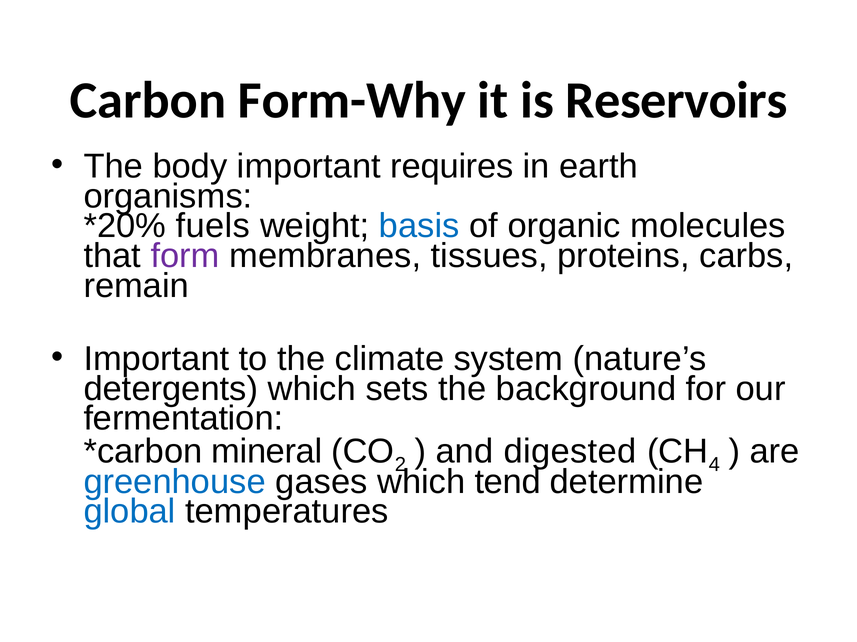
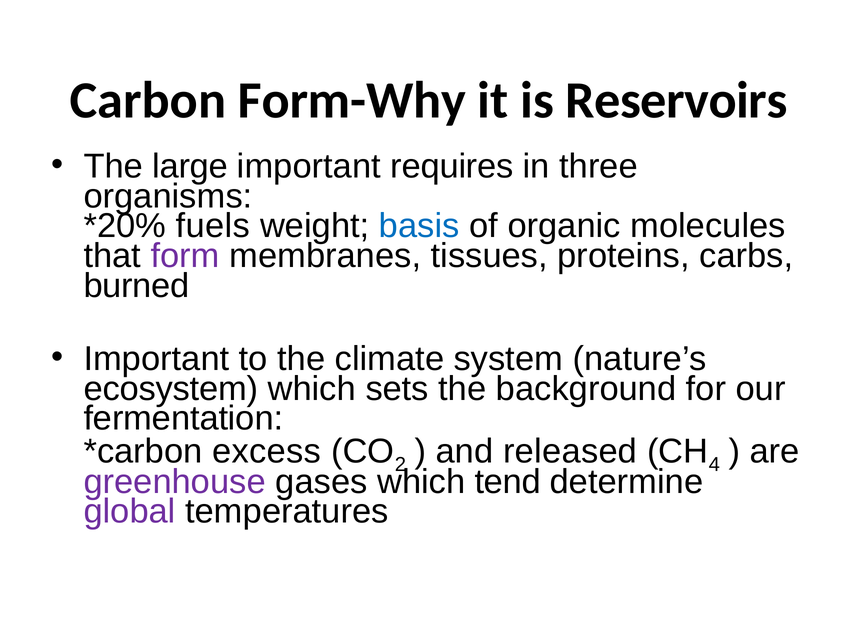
body: body -> large (190, 167)
earth: earth -> three (599, 167)
remain: remain -> burned (136, 286)
detergents: detergents -> ecosystem (171, 389)
mineral: mineral -> excess (267, 452)
digested: digested -> released (570, 452)
greenhouse colour: blue -> purple (175, 482)
global colour: blue -> purple (130, 512)
